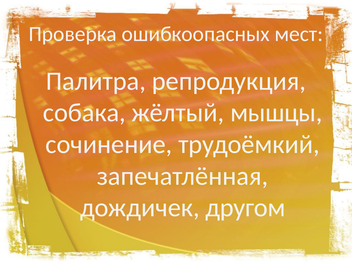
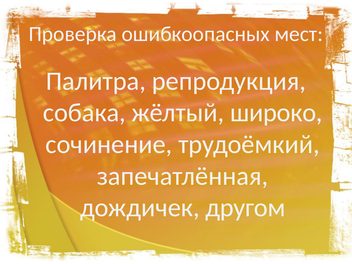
мышцы: мышцы -> широко (276, 113)
